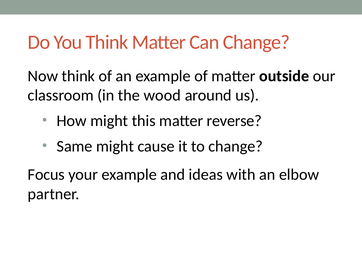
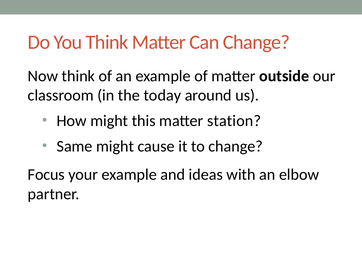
wood: wood -> today (162, 95)
reverse: reverse -> station (234, 121)
